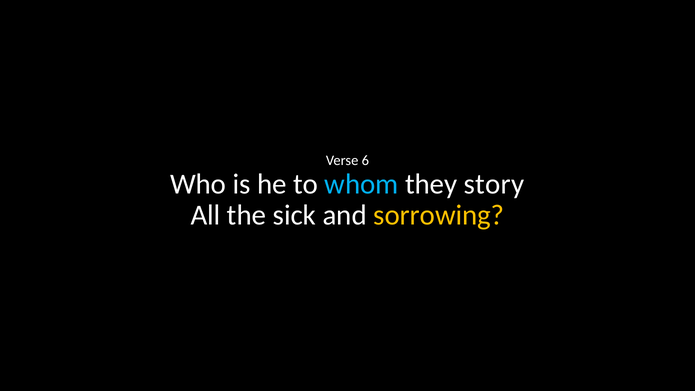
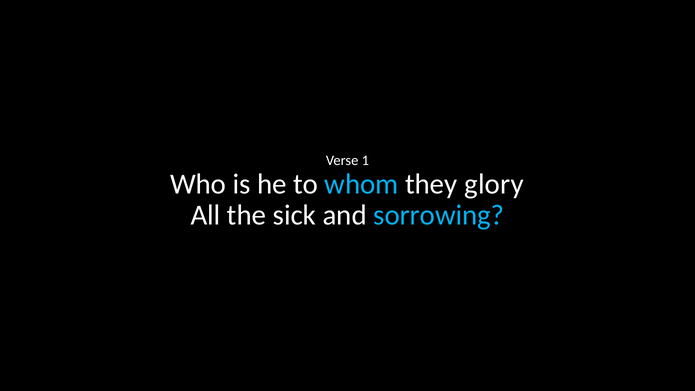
6: 6 -> 1 (365, 161)
story: story -> glory (494, 184)
sorrowing colour: yellow -> light blue (439, 215)
